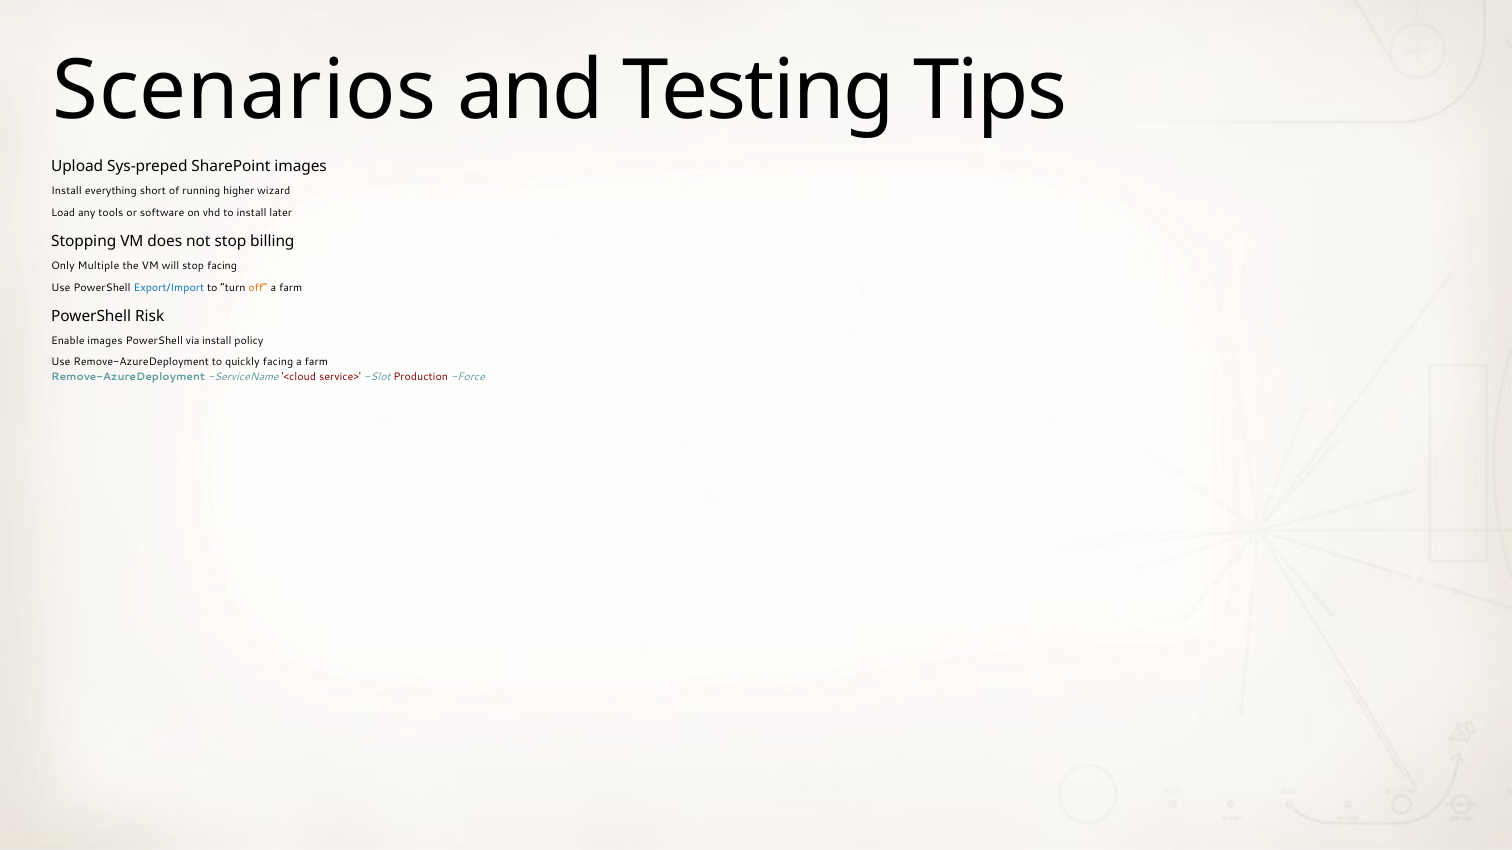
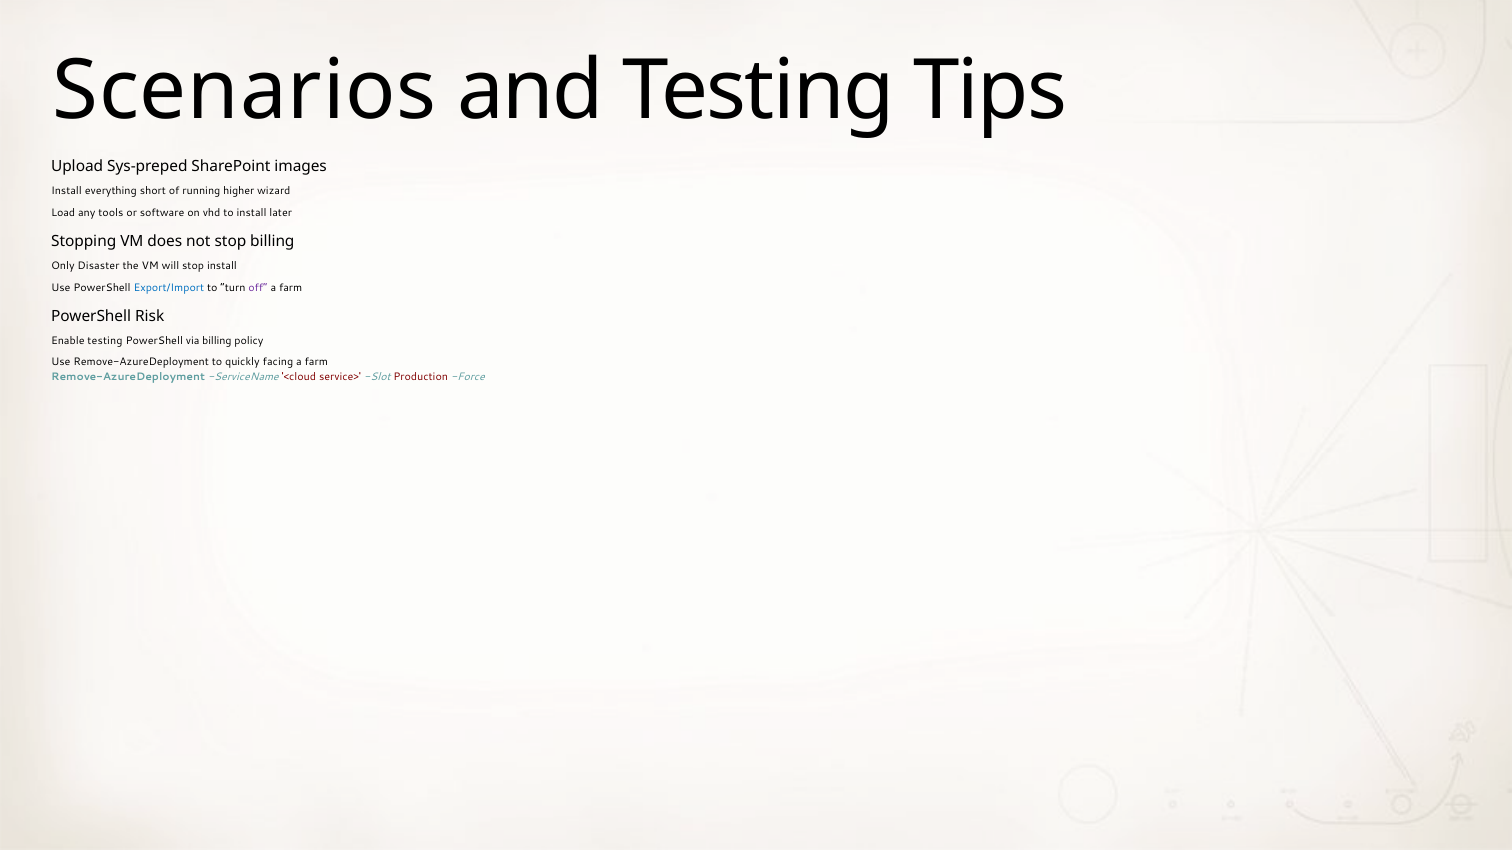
Multiple: Multiple -> Disaster (98, 266)
stop facing: facing -> install (222, 266)
off colour: orange -> purple (258, 288)
Enable images: images -> testing (105, 341)
via install: install -> billing (217, 341)
